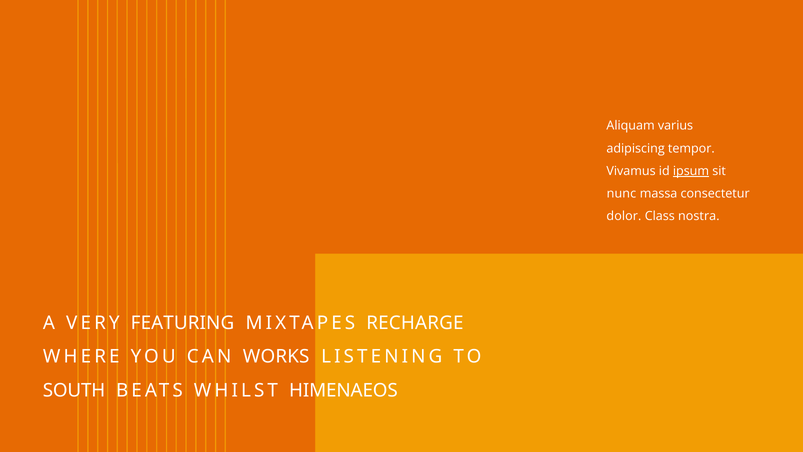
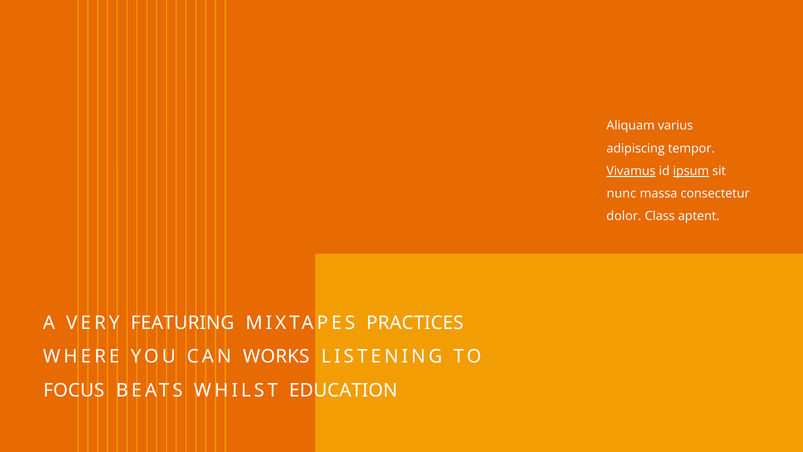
Vivamus underline: none -> present (631, 171)
nostra: nostra -> aptent (699, 216)
RECHARGE: RECHARGE -> PRACTICES (415, 323)
SOUTH: SOUTH -> FOCUS (74, 390)
HIMENAEOS: HIMENAEOS -> EDUCATION (343, 390)
